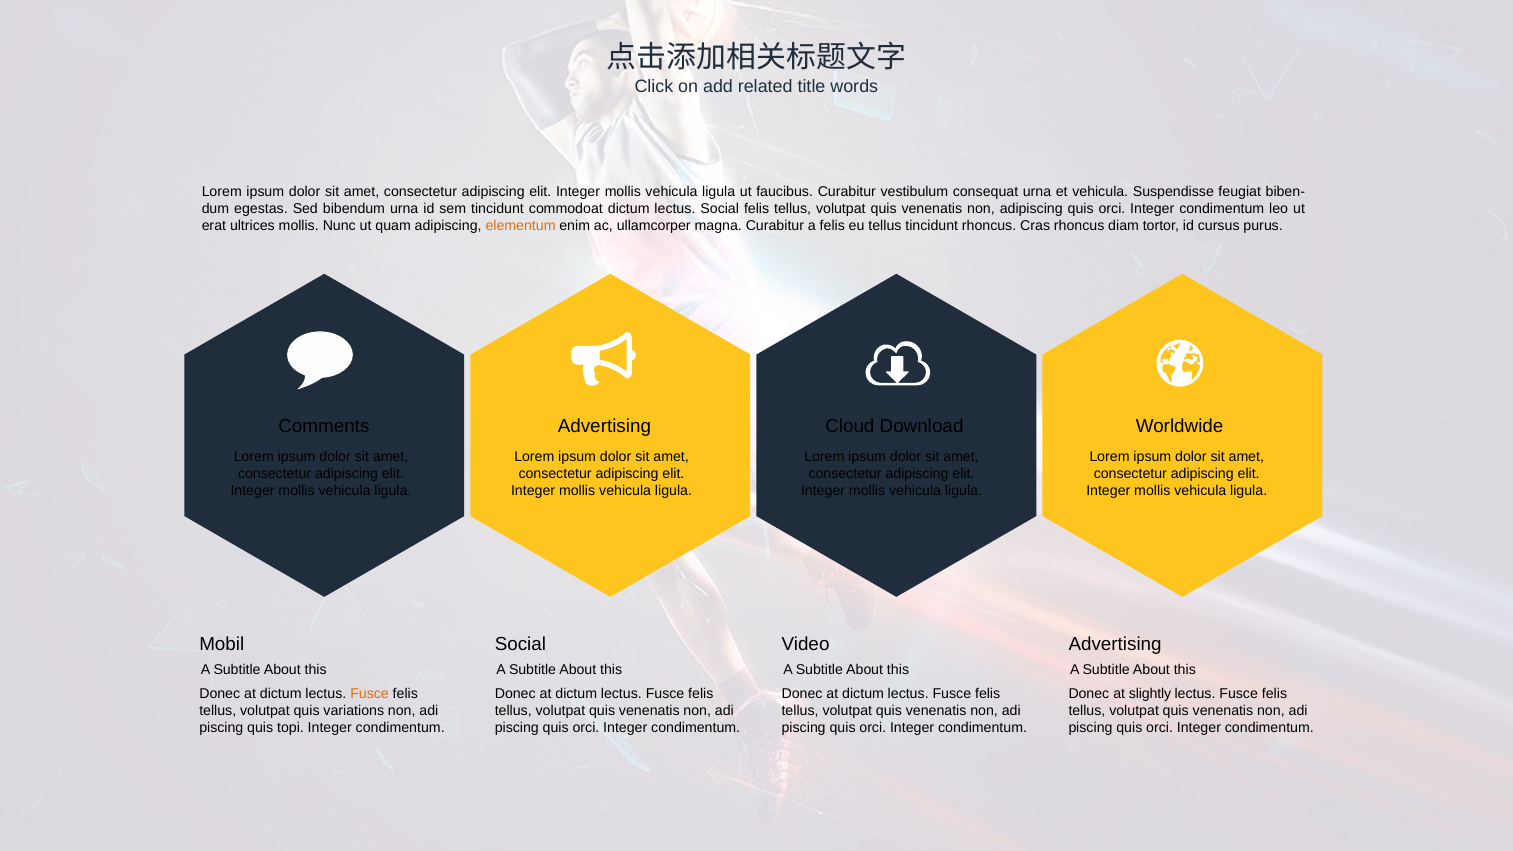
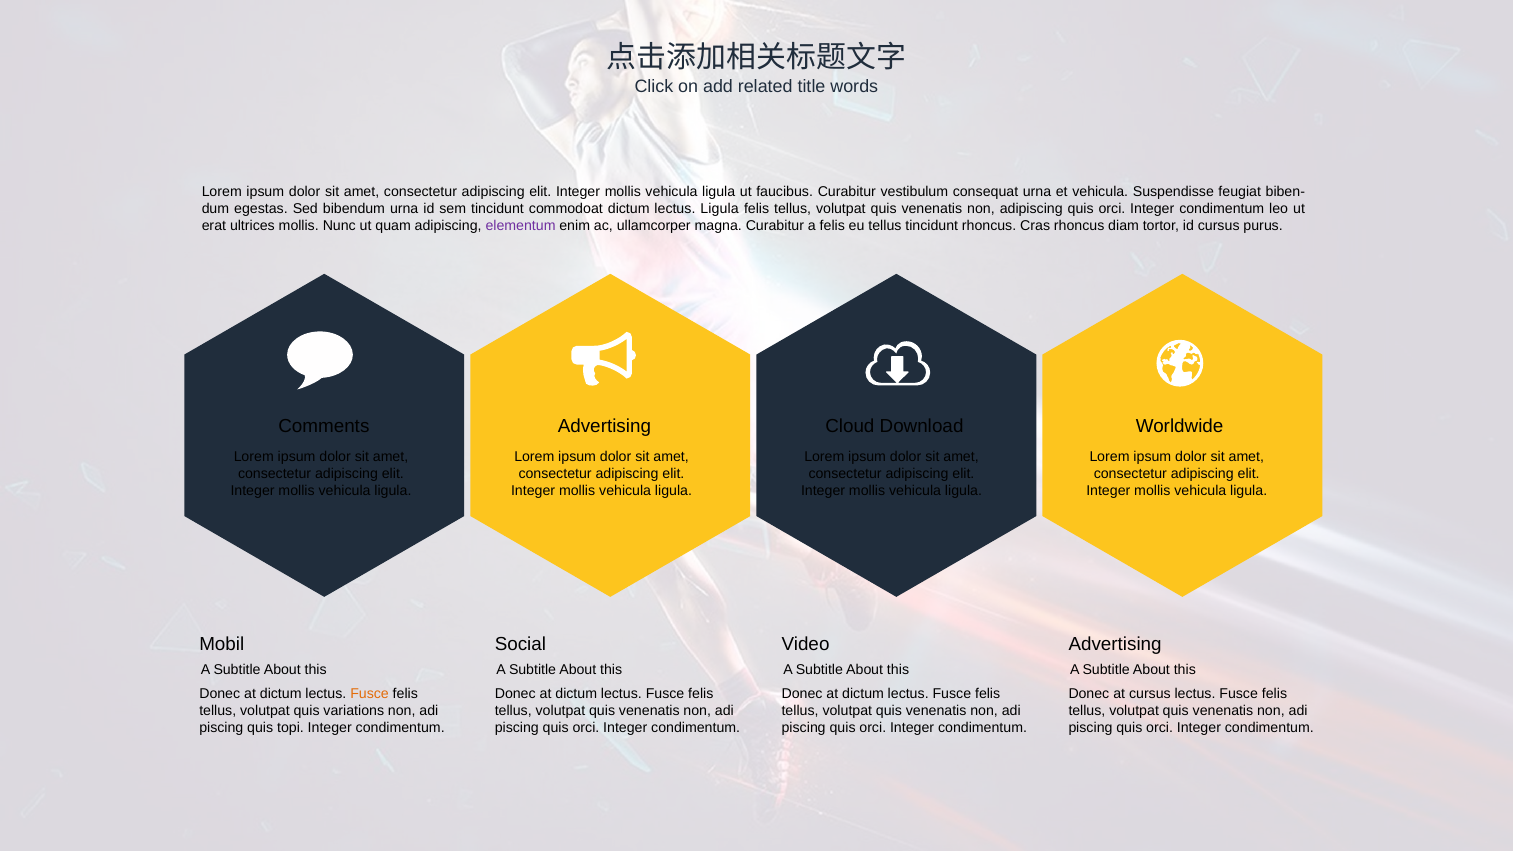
lectus Social: Social -> Ligula (720, 209)
elementum colour: orange -> purple (521, 226)
at slightly: slightly -> cursus (1150, 693)
